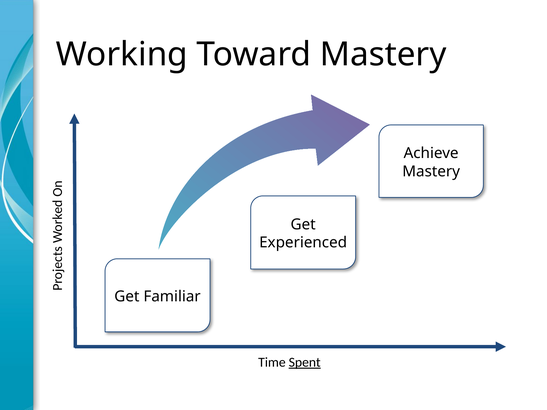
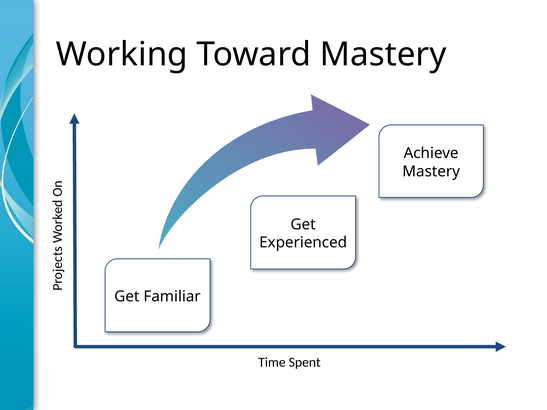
Spent underline: present -> none (305, 363)
